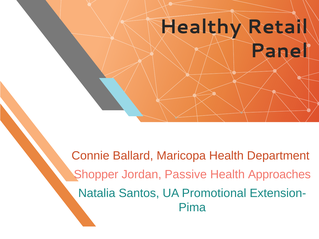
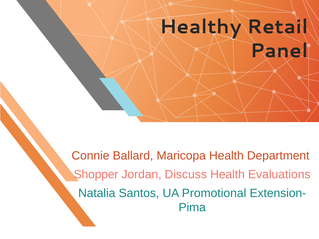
Passive: Passive -> Discuss (186, 175)
Approaches: Approaches -> Evaluations (279, 175)
